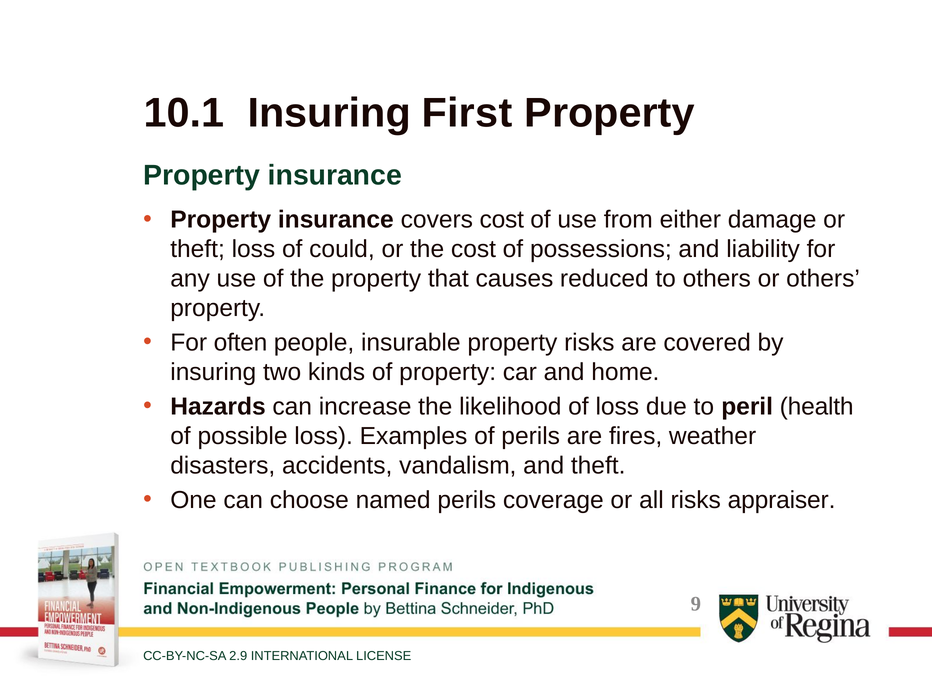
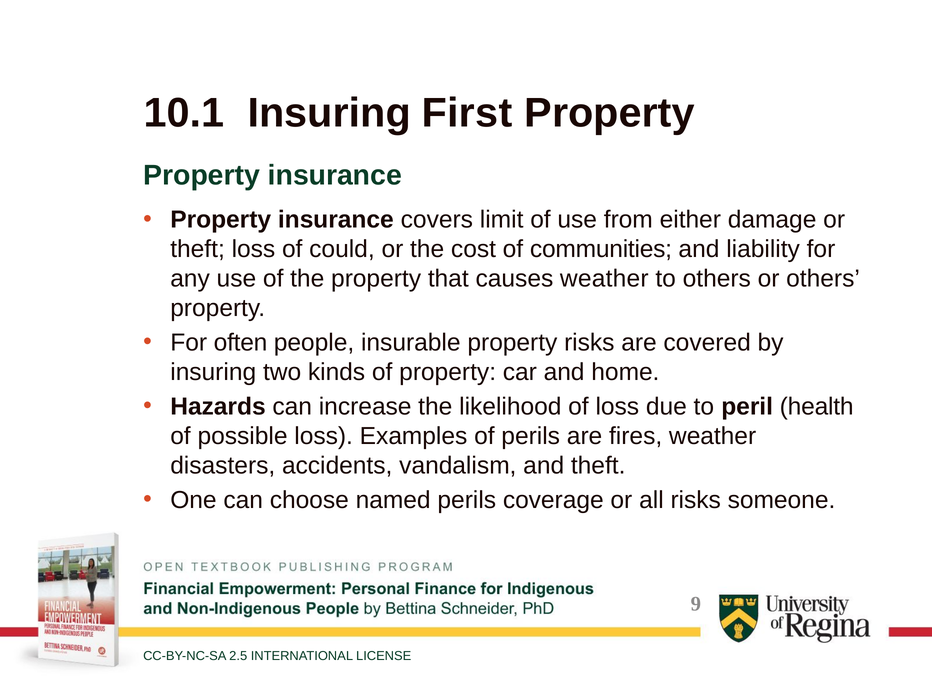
covers cost: cost -> limit (502, 220)
possessions: possessions -> communities (601, 249)
causes reduced: reduced -> weather (604, 279)
appraiser: appraiser -> someone (781, 500)
2.9: 2.9 -> 2.5 (238, 656)
